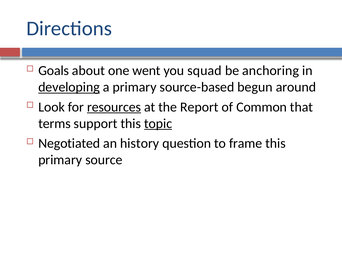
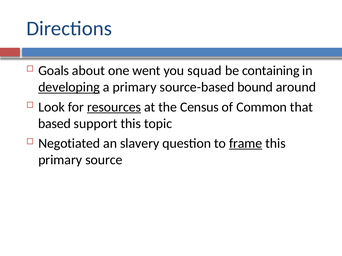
anchoring: anchoring -> containing (271, 71)
begun: begun -> bound (255, 87)
Report: Report -> Census (199, 107)
terms: terms -> based (55, 124)
topic underline: present -> none (158, 124)
history: history -> slavery (140, 144)
frame underline: none -> present (246, 144)
